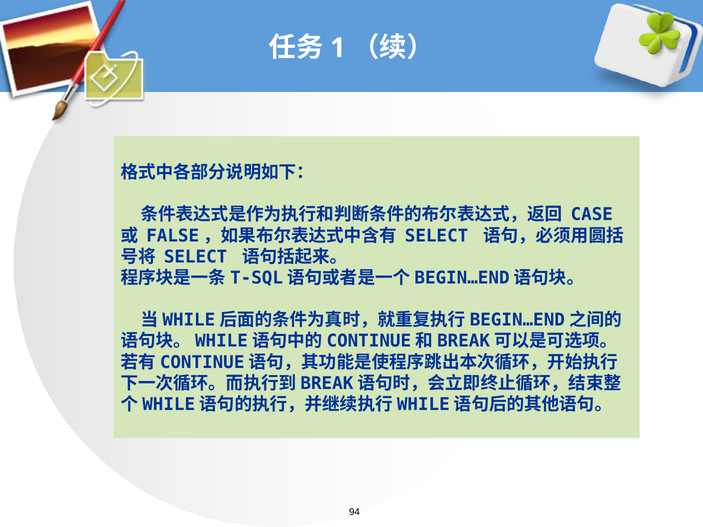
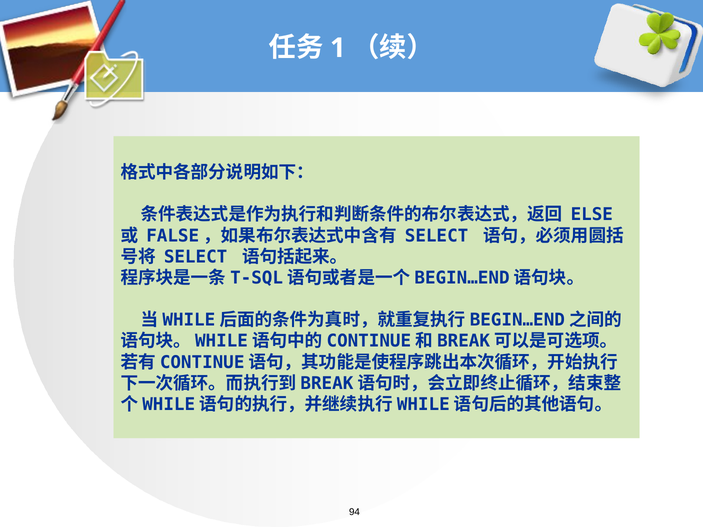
CASE: CASE -> ELSE (592, 215)
